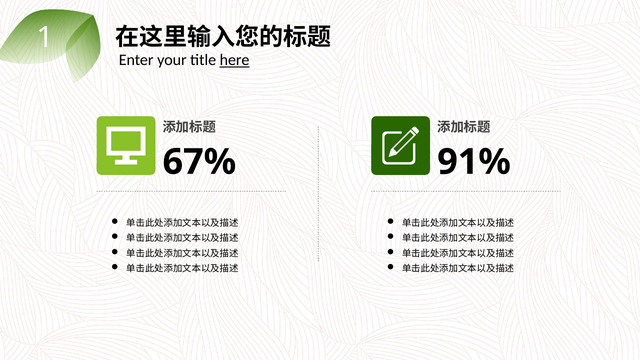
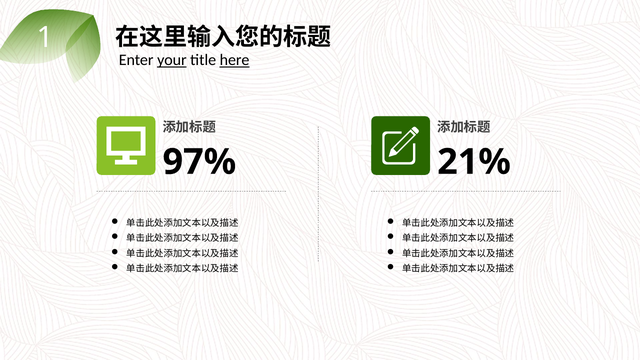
your underline: none -> present (172, 60)
67%: 67% -> 97% (199, 162)
91%: 91% -> 21% (474, 162)
